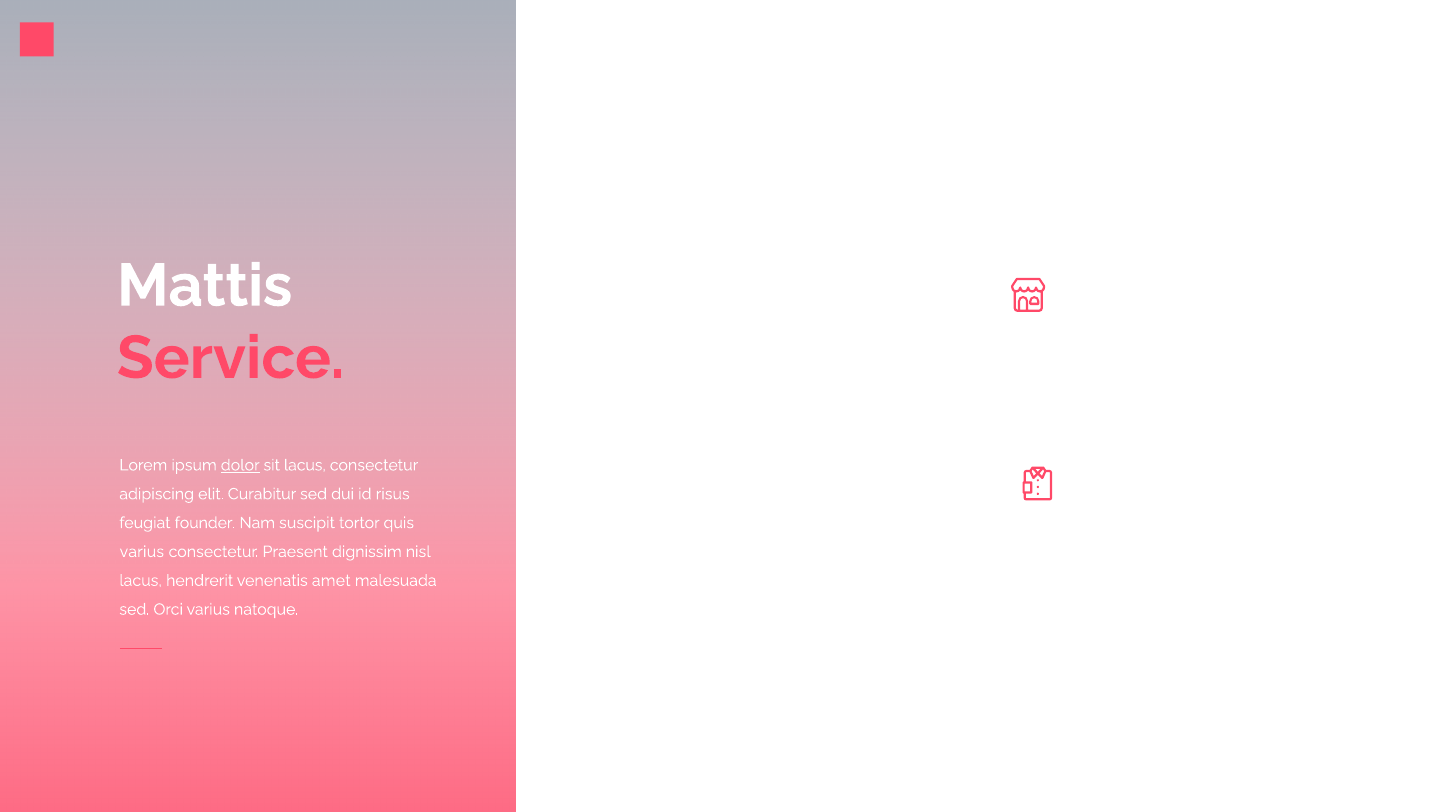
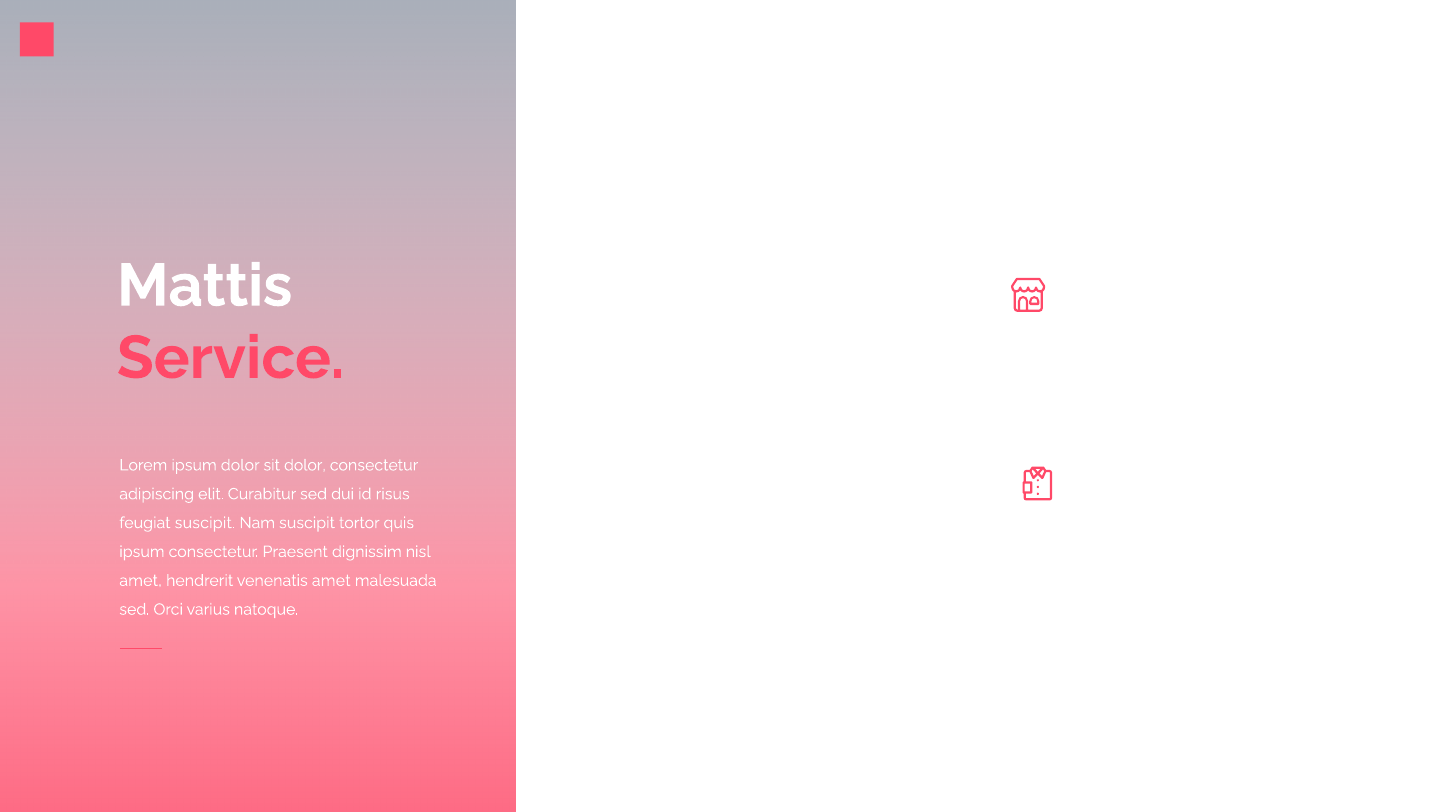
dolor underline: present -> none (240, 465)
sit lacus: lacus -> dolor (305, 465)
feugiat founder: founder -> suscipit (205, 523)
varius: varius -> ipsum (142, 552)
lacus: lacus -> amet (141, 581)
